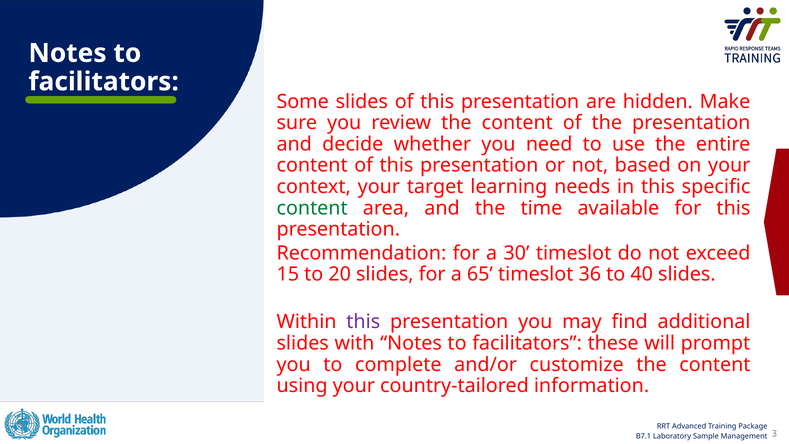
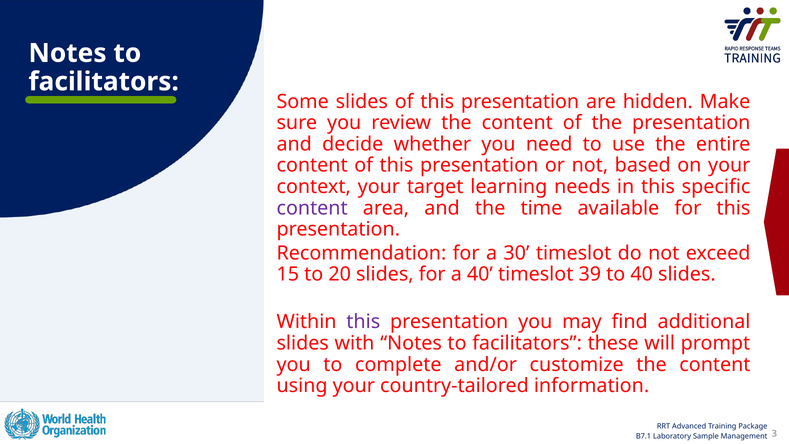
content colour: green -> purple (312, 208)
a 65: 65 -> 40 (480, 274)
36: 36 -> 39 (590, 274)
